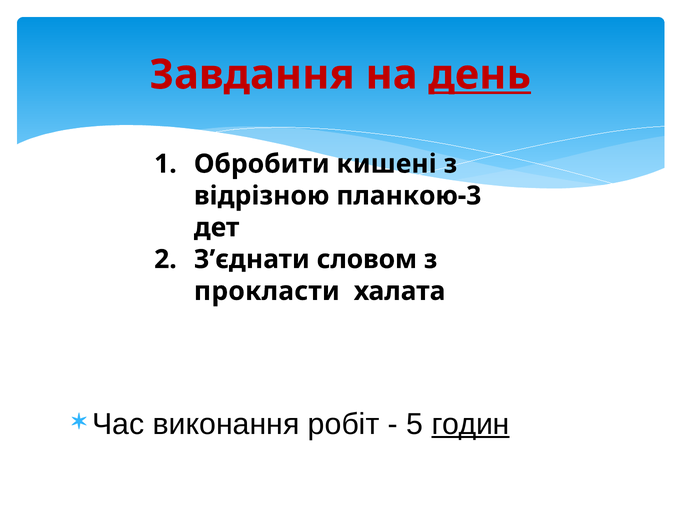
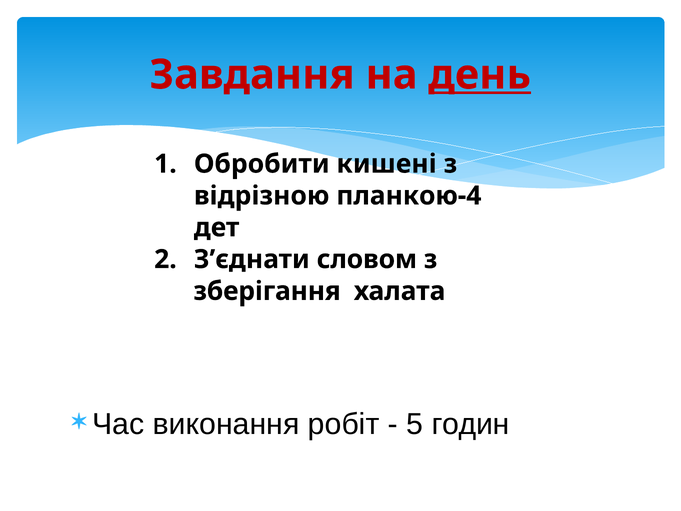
планкою-3: планкою-3 -> планкою-4 (409, 196)
прокласти: прокласти -> зберігання (267, 291)
годин underline: present -> none (471, 424)
